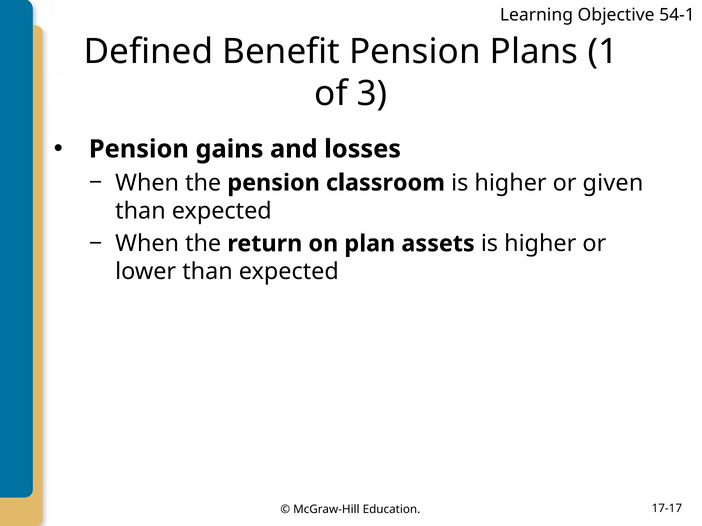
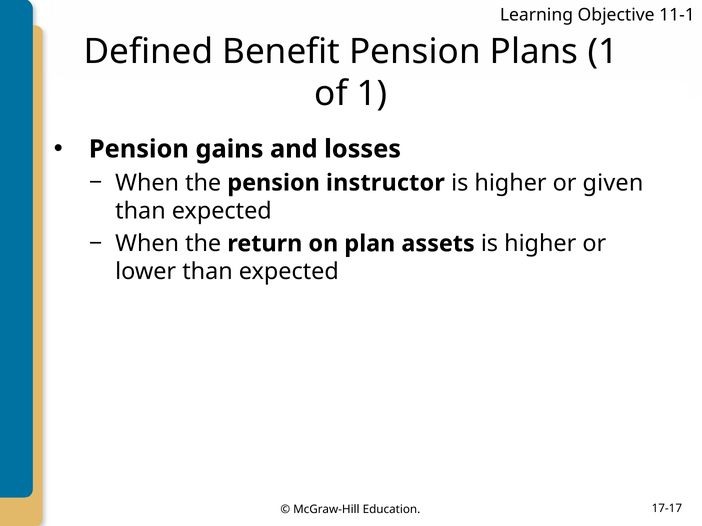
54-1: 54-1 -> 11-1 (677, 15)
of 3: 3 -> 1 (372, 94)
classroom: classroom -> instructor (385, 183)
